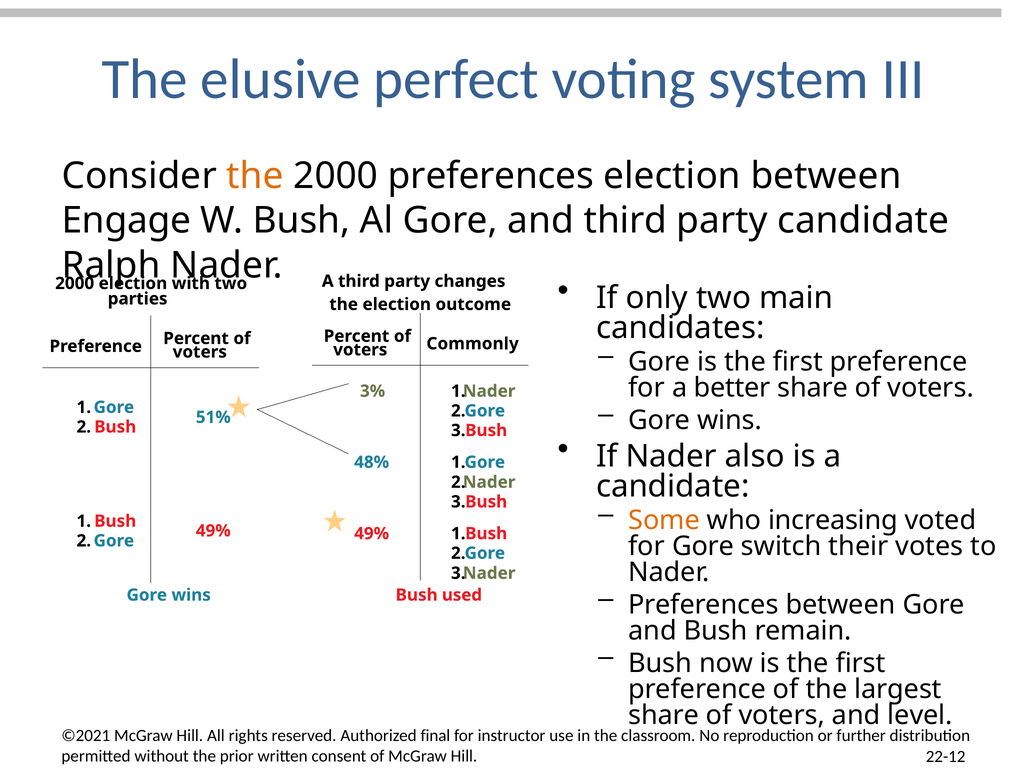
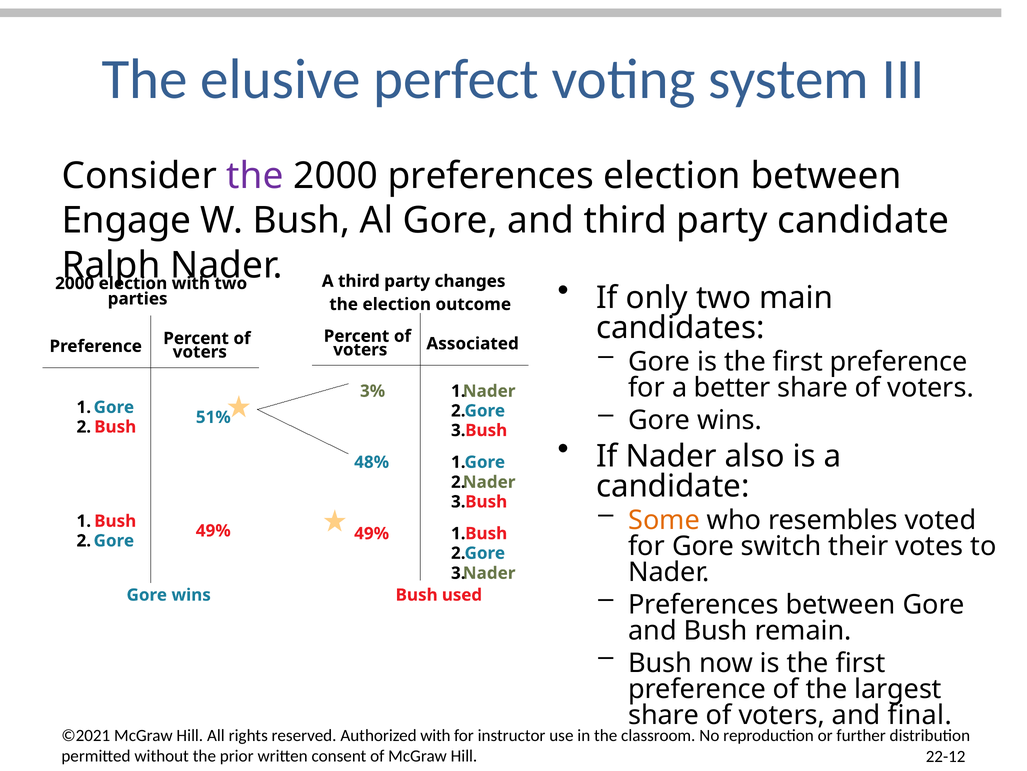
the colour: orange -> purple (255, 176)
Commonly: Commonly -> Associated (473, 343)
increasing: increasing -> resembles (833, 520)
level: level -> final (920, 715)
final: final -> with (435, 735)
